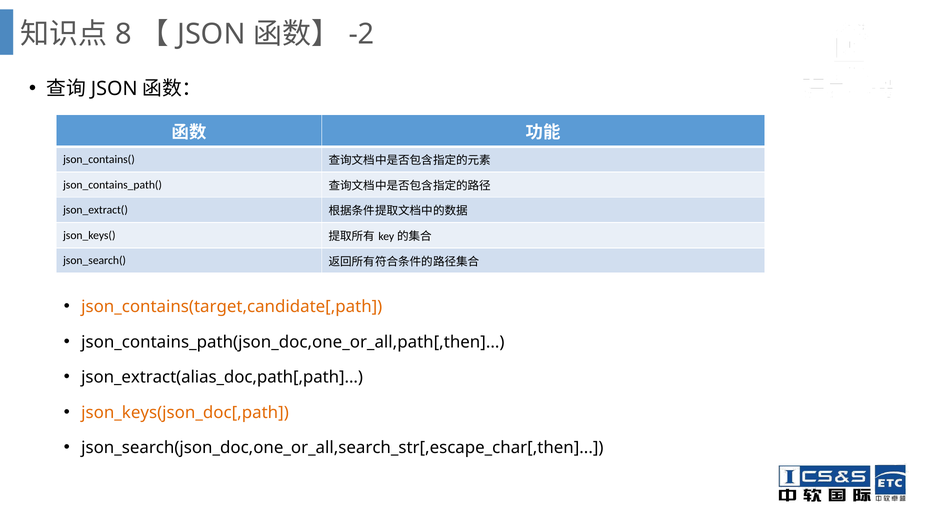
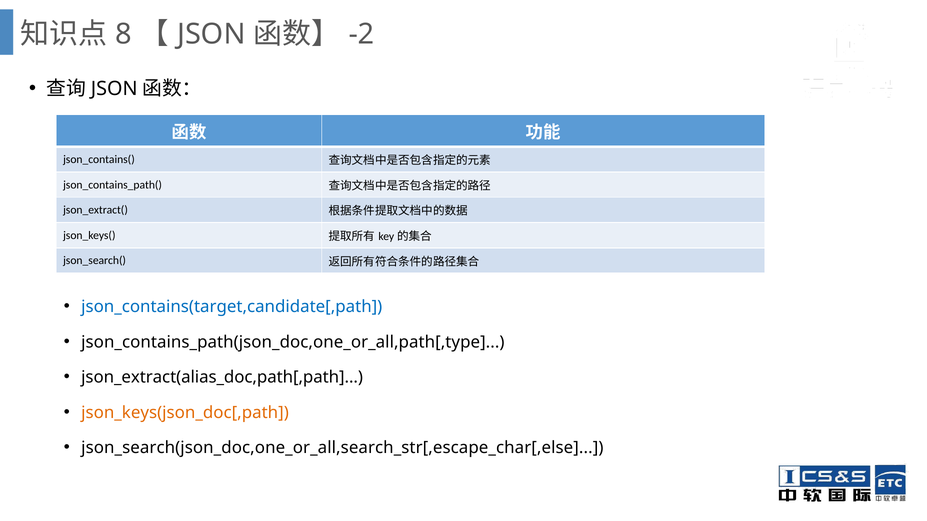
json_contains(target,candidate[,path colour: orange -> blue (232, 307)
json_contains_path(json_doc,one_or_all,path[,then: json_contains_path(json_doc,one_or_all,path[,then -> json_contains_path(json_doc,one_or_all,path[,type (293, 342)
json_search(json_doc,one_or_all,search_str[,escape_char[,then: json_search(json_doc,one_or_all,search_str[,escape_char[,then -> json_search(json_doc,one_or_all,search_str[,escape_char[,else (342, 448)
